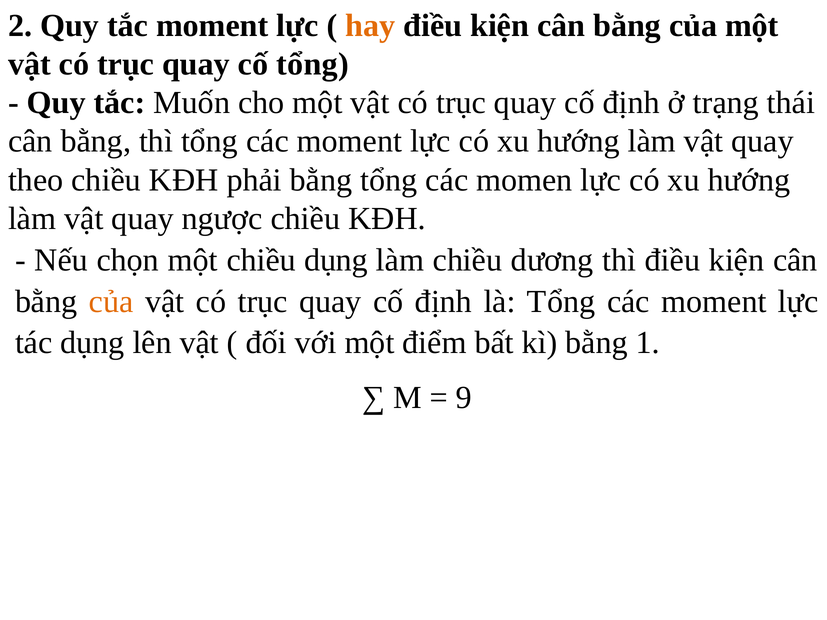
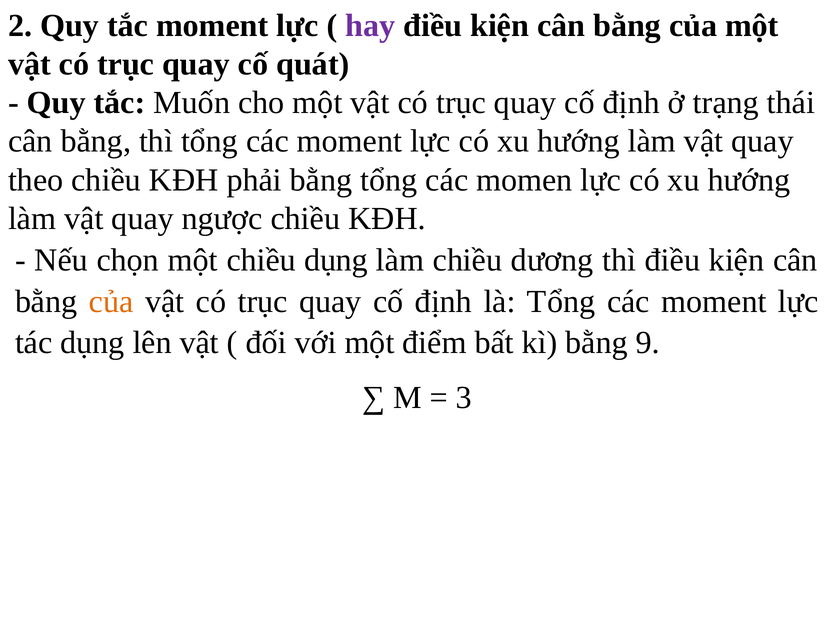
hay colour: orange -> purple (370, 26)
tổng: tổng -> quát (313, 64)
1: 1 -> 9 (648, 343)
9: 9 -> 3 (464, 398)
